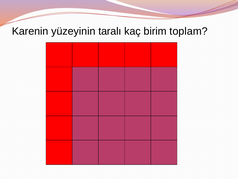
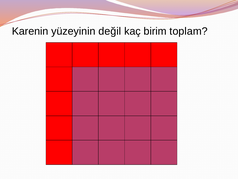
taralı: taralı -> değil (110, 31)
